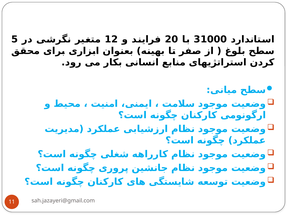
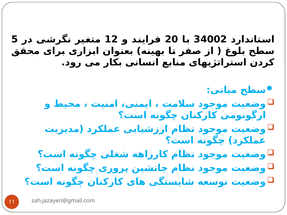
31000: 31000 -> 34002 (210, 39)
